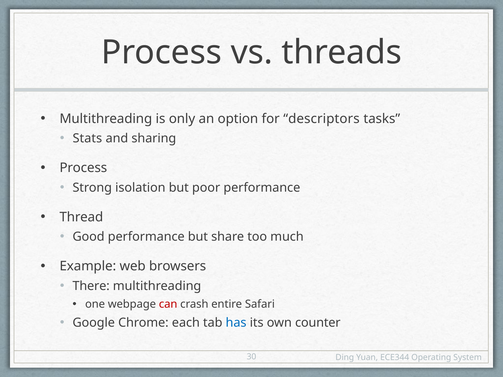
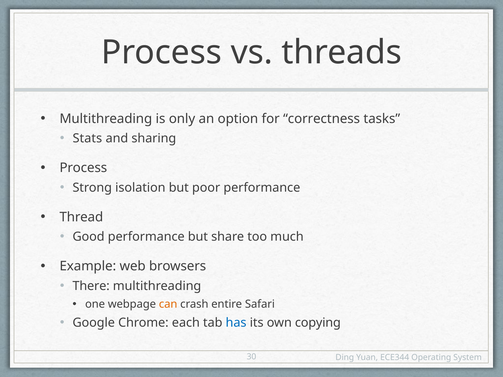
descriptors: descriptors -> correctness (322, 119)
can colour: red -> orange (168, 304)
counter: counter -> copying (318, 323)
